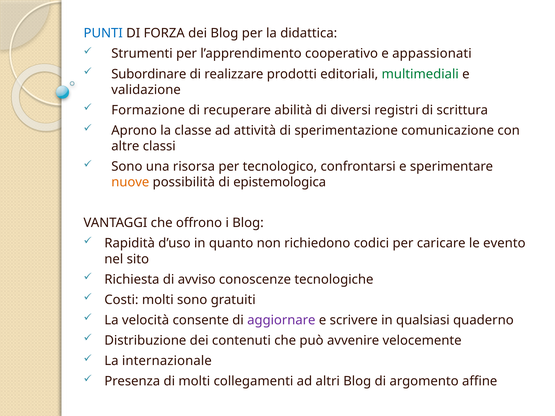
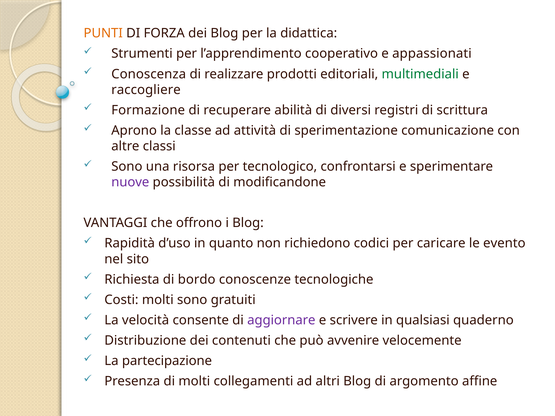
PUNTI colour: blue -> orange (103, 33)
Subordinare: Subordinare -> Conoscenza (149, 74)
validazione: validazione -> raccogliere (146, 90)
nuove colour: orange -> purple (130, 182)
epistemologica: epistemologica -> modificandone (280, 182)
avviso: avviso -> bordo (197, 280)
internazionale: internazionale -> partecipazione (167, 361)
